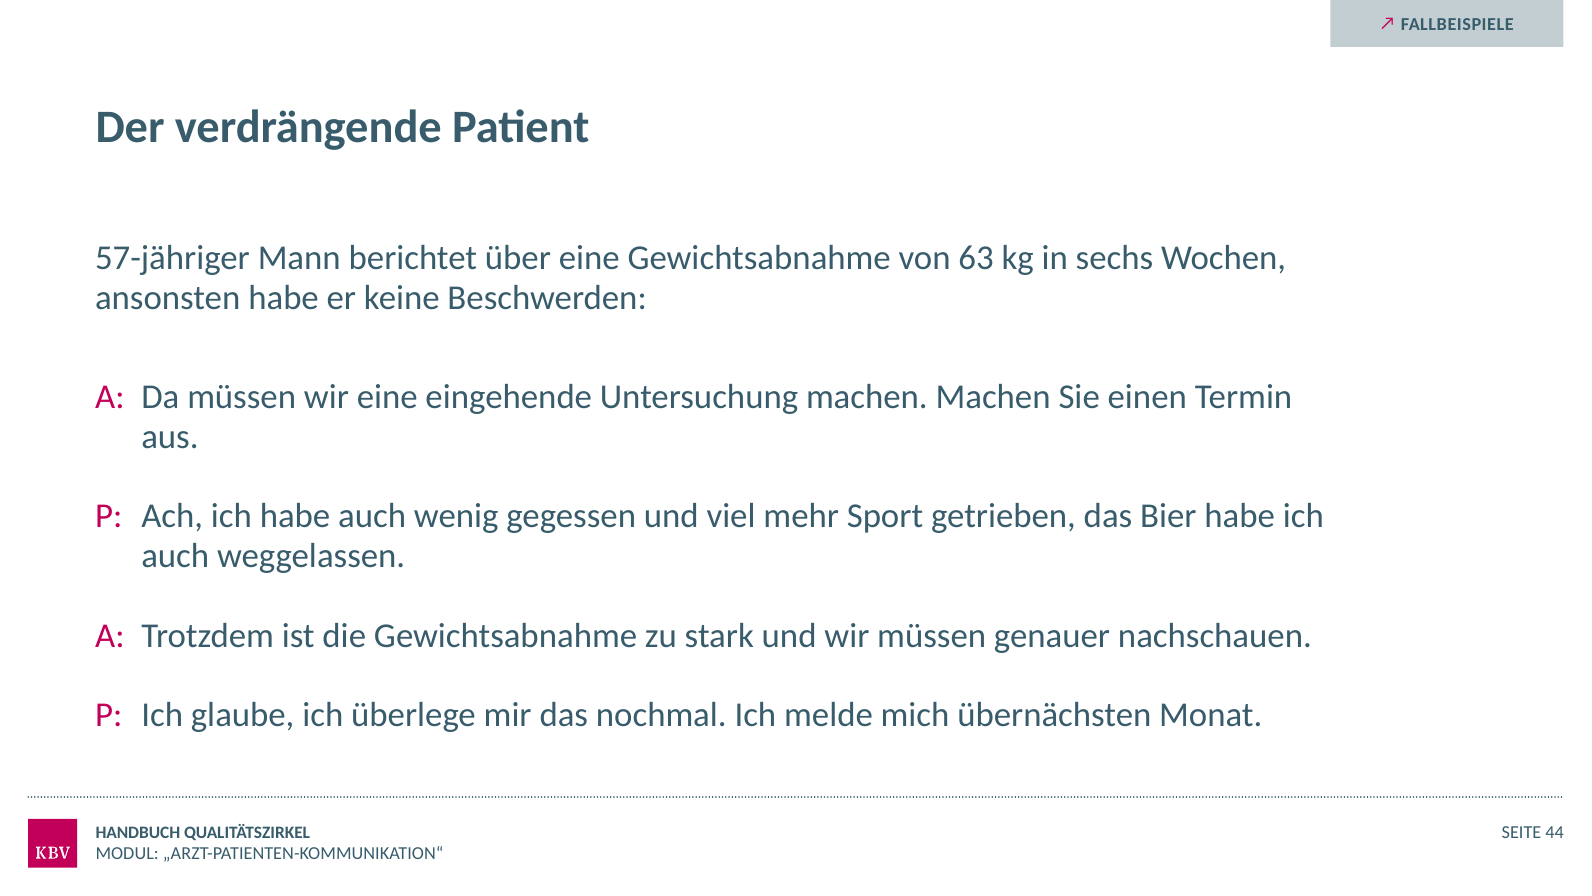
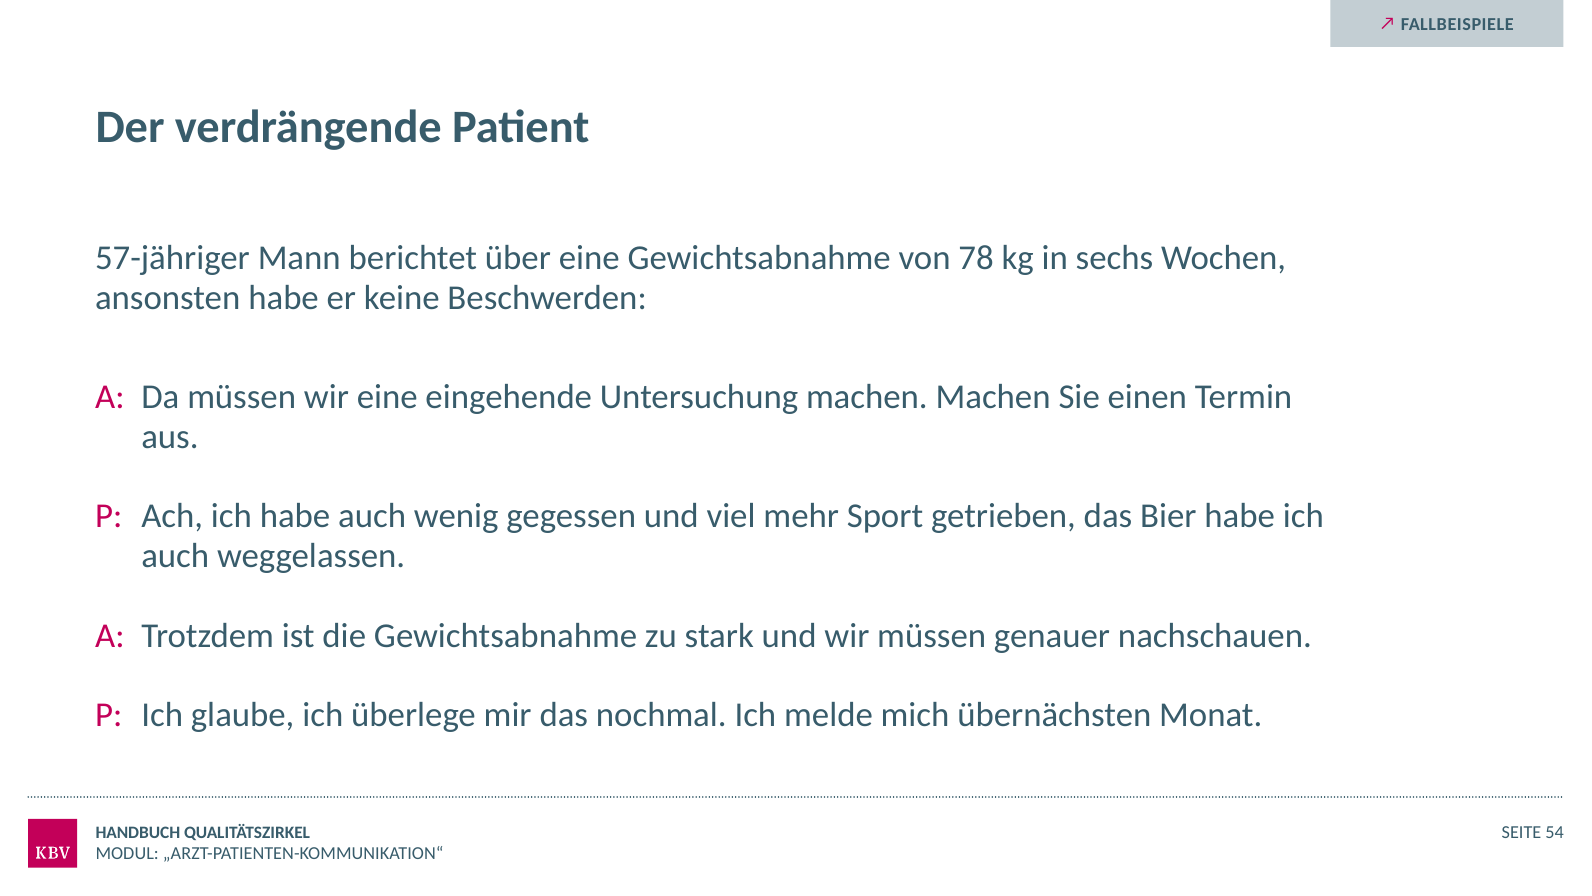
63: 63 -> 78 (976, 258)
44: 44 -> 54 (1555, 832)
